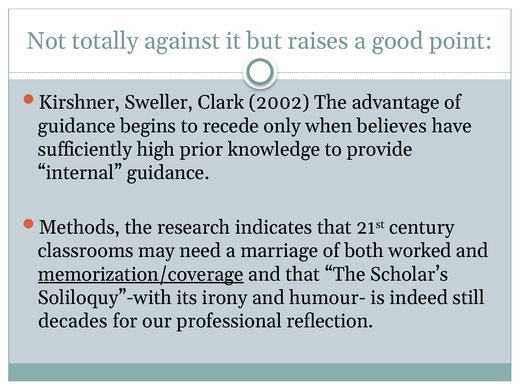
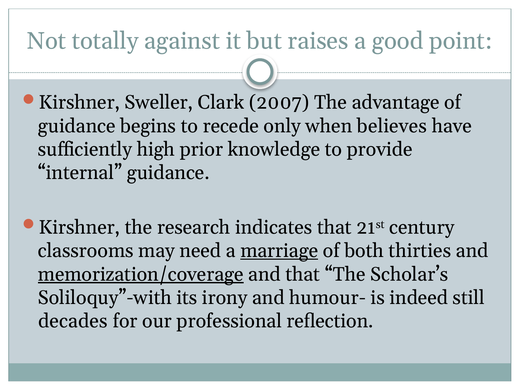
2002: 2002 -> 2007 (279, 102)
Methods: Methods -> Kirshner (79, 227)
marriage underline: none -> present (279, 251)
worked: worked -> thirties (420, 251)
